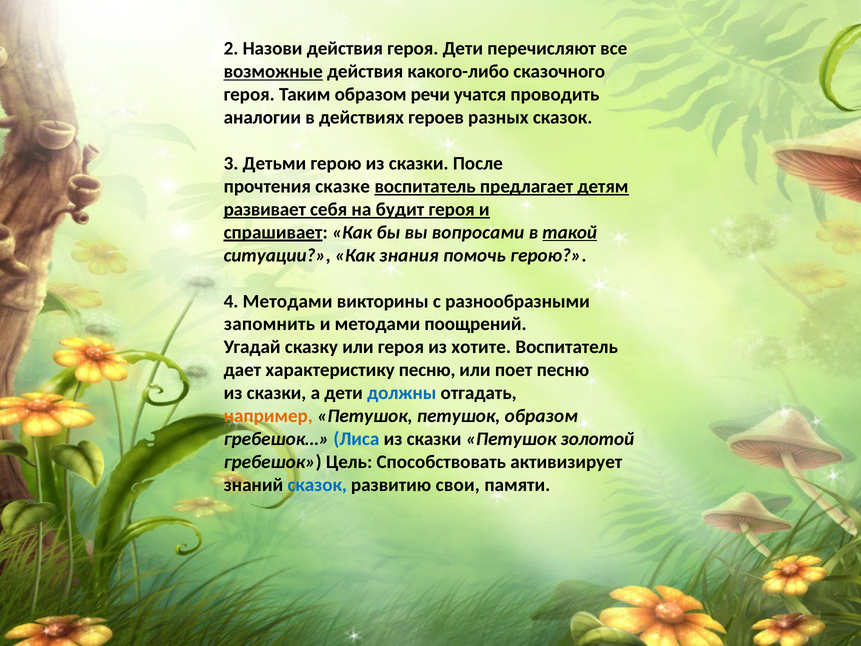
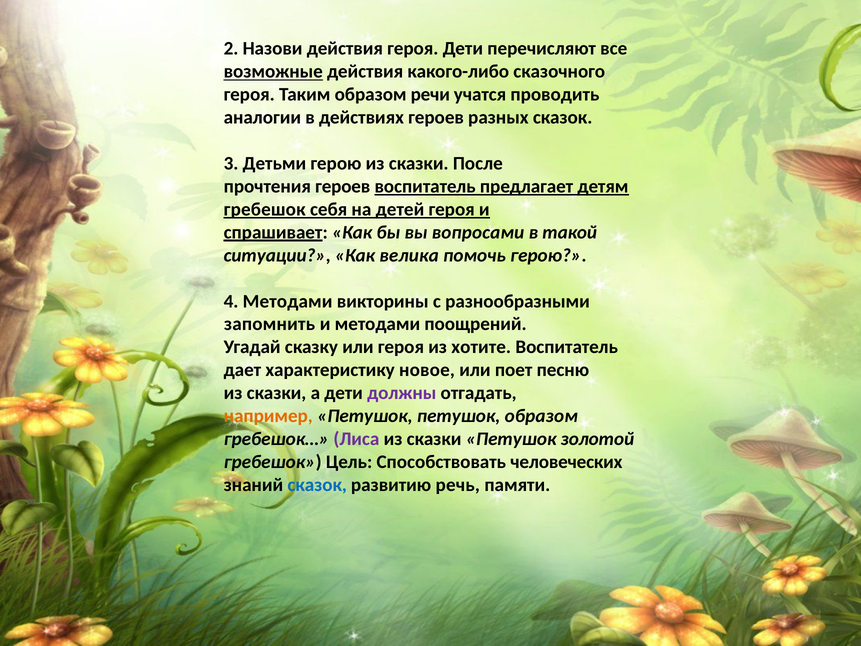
прочтения сказке: сказке -> героев (343, 186)
развивает: развивает -> гребешок (265, 209)
будит: будит -> детей (400, 209)
такой underline: present -> none (570, 232)
знания: знания -> велика (409, 255)
характеристику песню: песню -> новое (427, 370)
должны colour: blue -> purple (402, 393)
Лиса colour: blue -> purple (356, 439)
активизирует: активизирует -> человеческих (566, 462)
свои: свои -> речь (458, 485)
